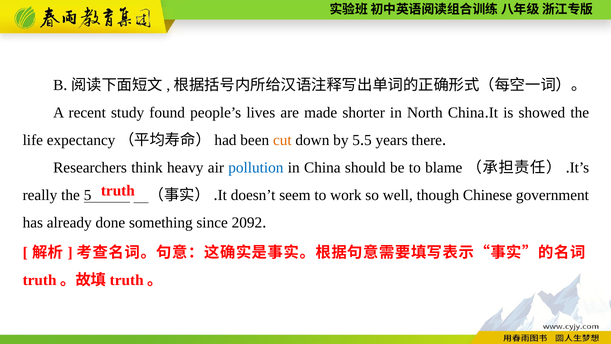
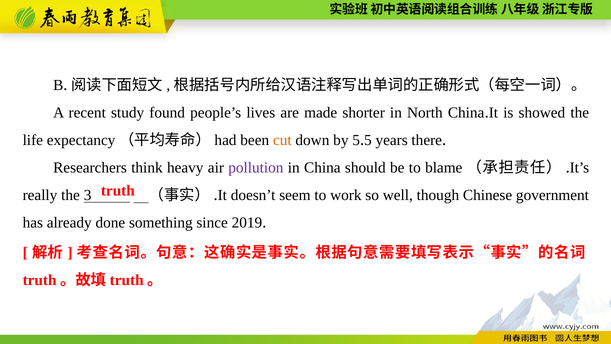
pollution colour: blue -> purple (256, 168)
the 5: 5 -> 3 (88, 195)
2092: 2092 -> 2019 (247, 223)
